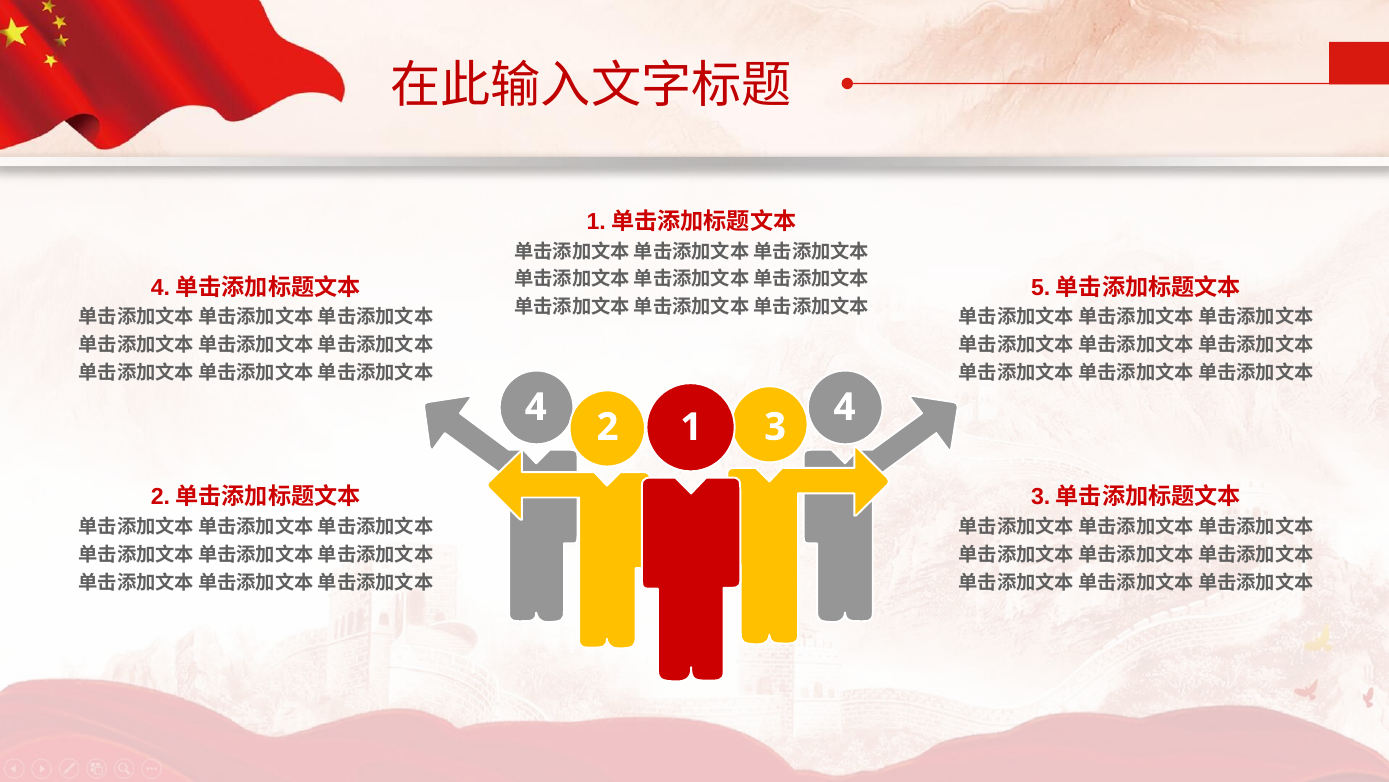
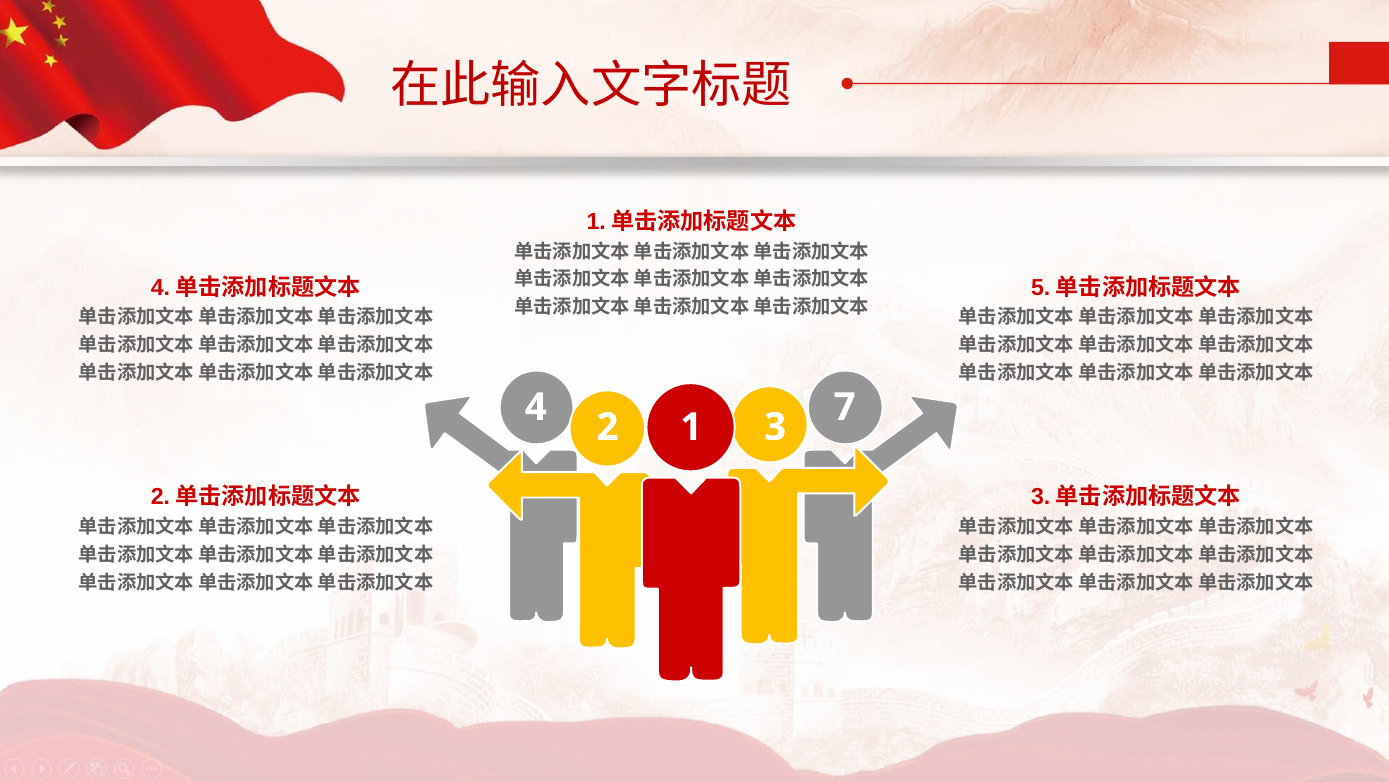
4 4: 4 -> 7 (845, 407)
